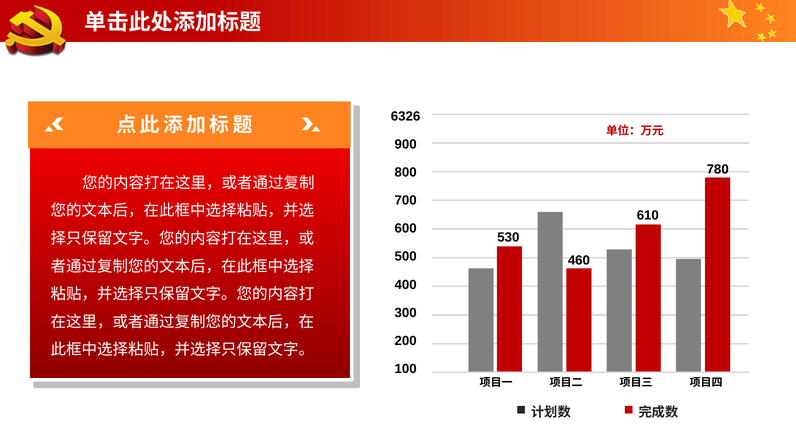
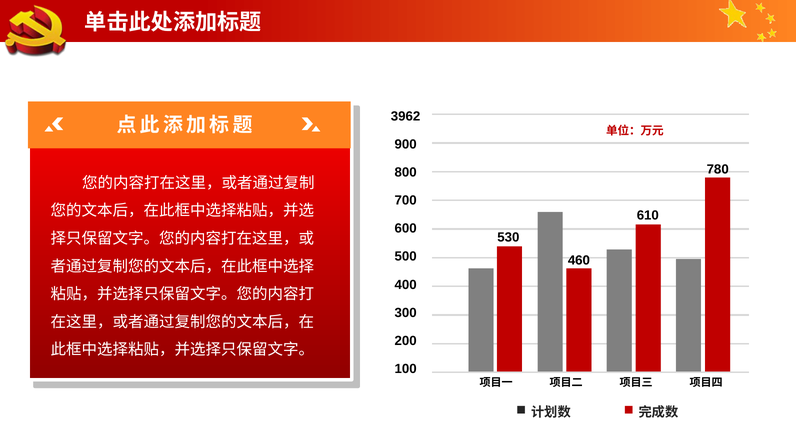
6326: 6326 -> 3962 (406, 116)
